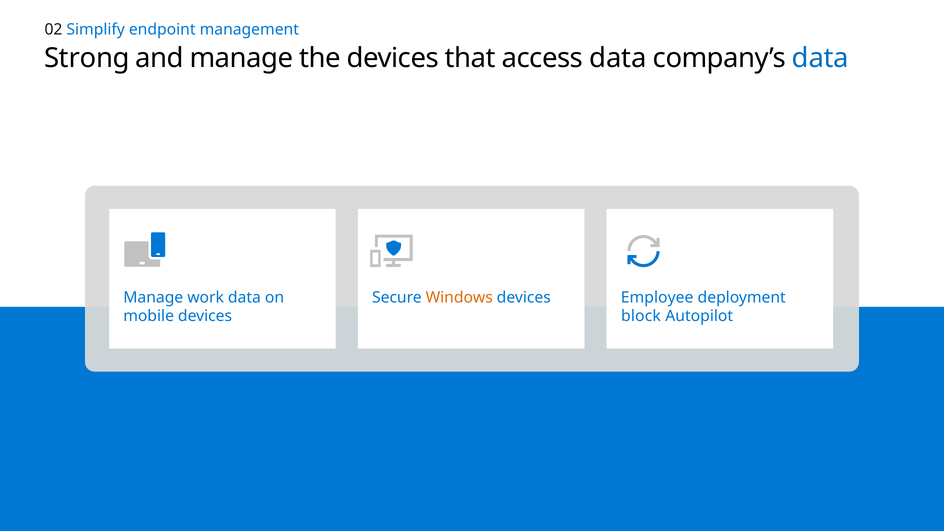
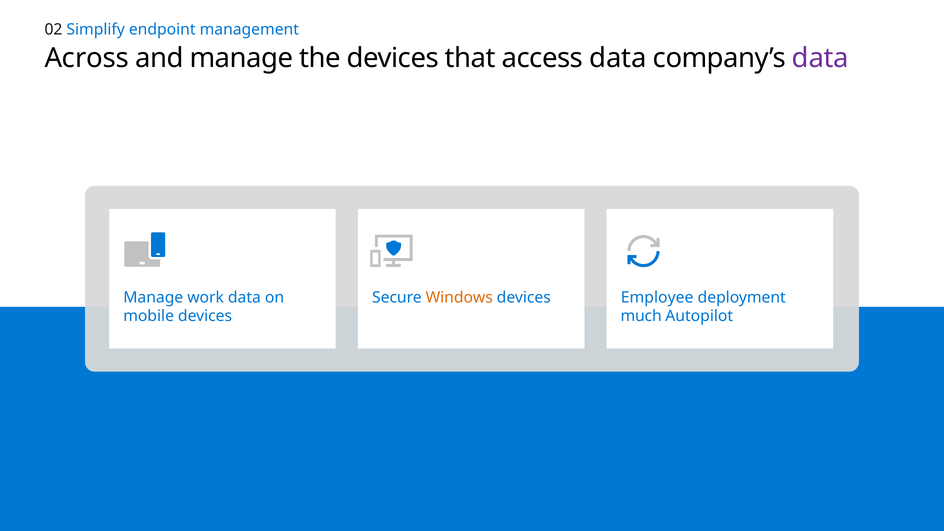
Strong: Strong -> Across (87, 58)
data colour: blue -> purple (820, 58)
block: block -> much (641, 316)
